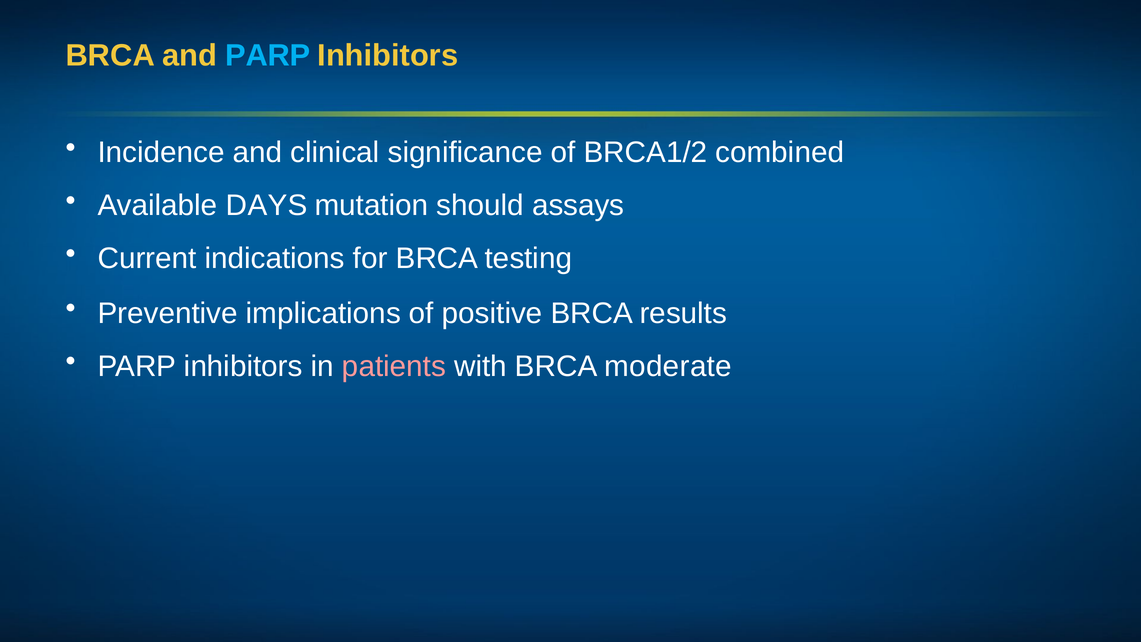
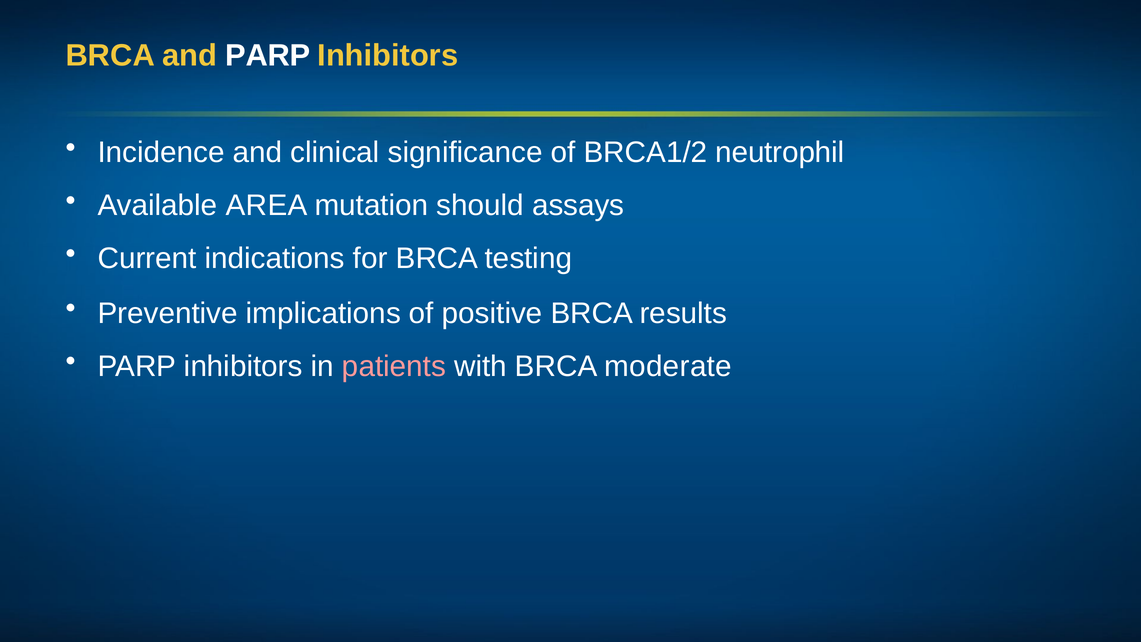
PARP colour: light blue -> white (268, 56)
combined: combined -> neutrophil (780, 153)
DAYS: DAYS -> AREA (267, 206)
